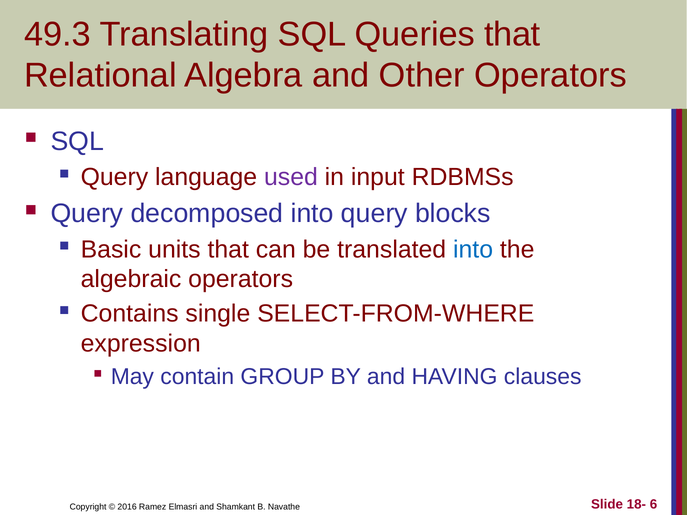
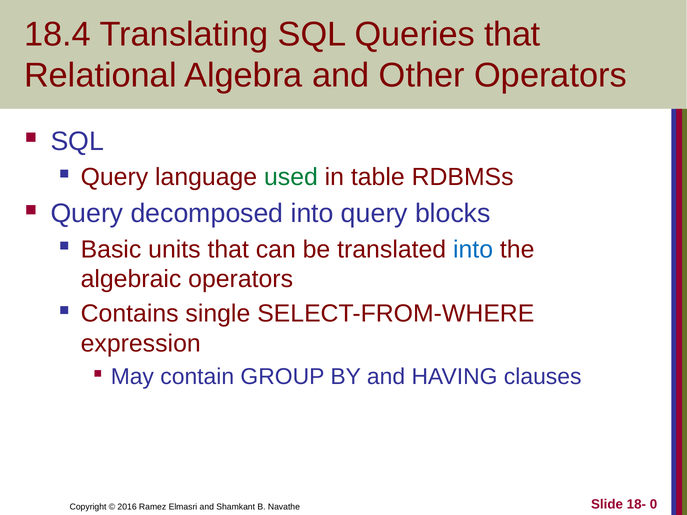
49.3: 49.3 -> 18.4 (57, 34)
used colour: purple -> green (291, 177)
input: input -> table (378, 177)
6: 6 -> 0 (654, 505)
